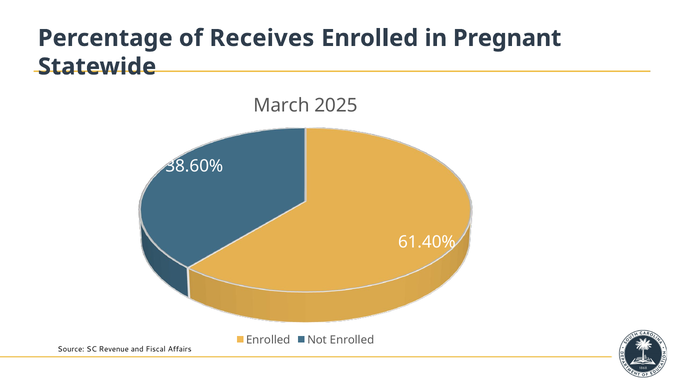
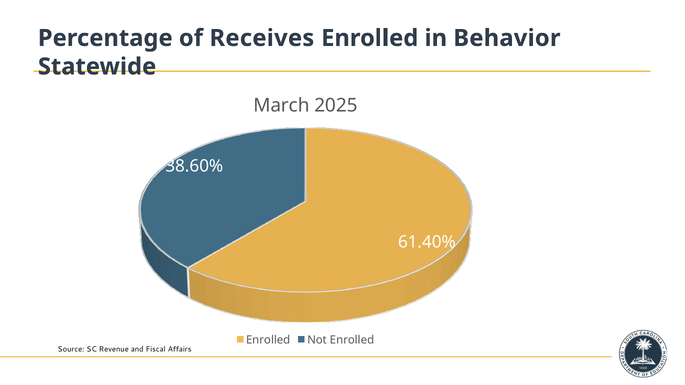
Pregnant: Pregnant -> Behavior (507, 38)
